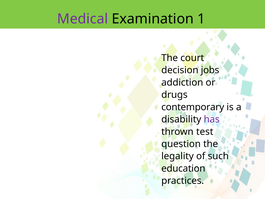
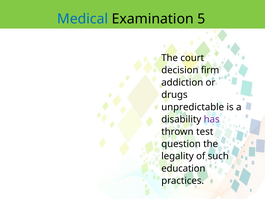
Medical colour: purple -> blue (83, 19)
1: 1 -> 5 (201, 19)
jobs: jobs -> firm (210, 70)
contemporary: contemporary -> unpredictable (193, 107)
